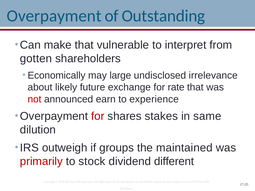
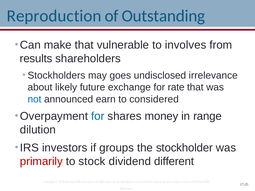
Overpayment: Overpayment -> Reproduction (54, 16)
interpret: interpret -> involves (186, 45)
gotten: gotten -> results (36, 59)
Economically: Economically -> Stockholders (56, 75)
large: large -> goes (120, 75)
not colour: red -> blue (35, 99)
experience: experience -> considered (154, 99)
for colour: red -> blue (98, 116)
stakes: stakes -> money (161, 116)
same: same -> range (207, 116)
outweigh: outweigh -> investors (65, 148)
maintained: maintained -> stockholder (184, 148)
